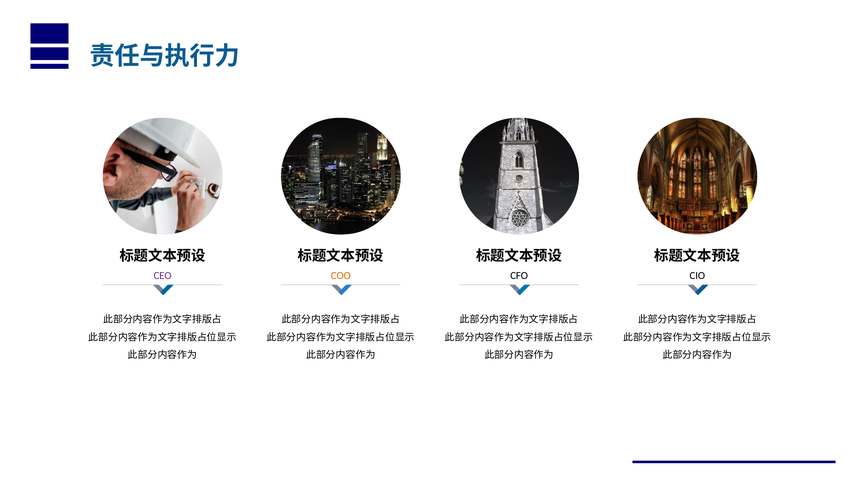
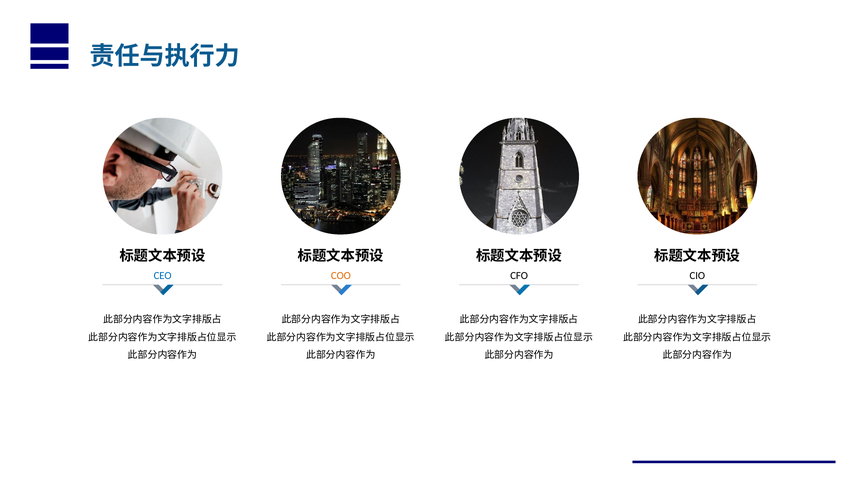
CEO colour: purple -> blue (163, 276)
